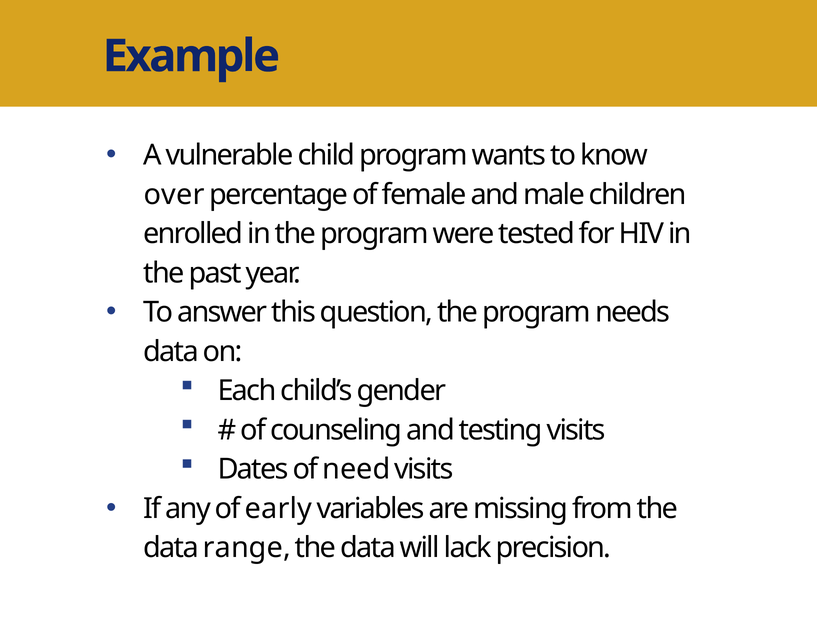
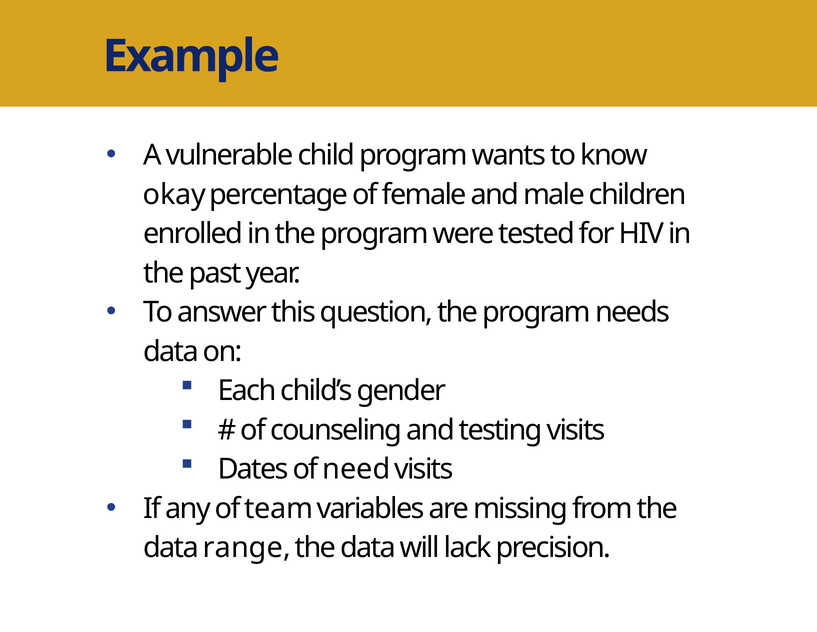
over: over -> okay (174, 194)
early: early -> team (279, 508)
